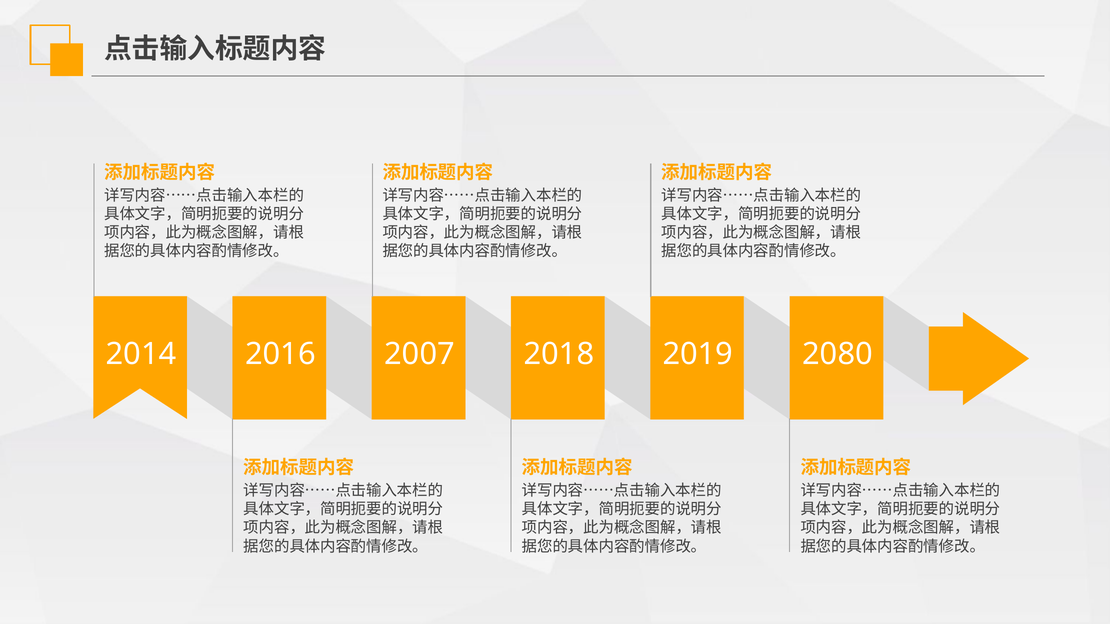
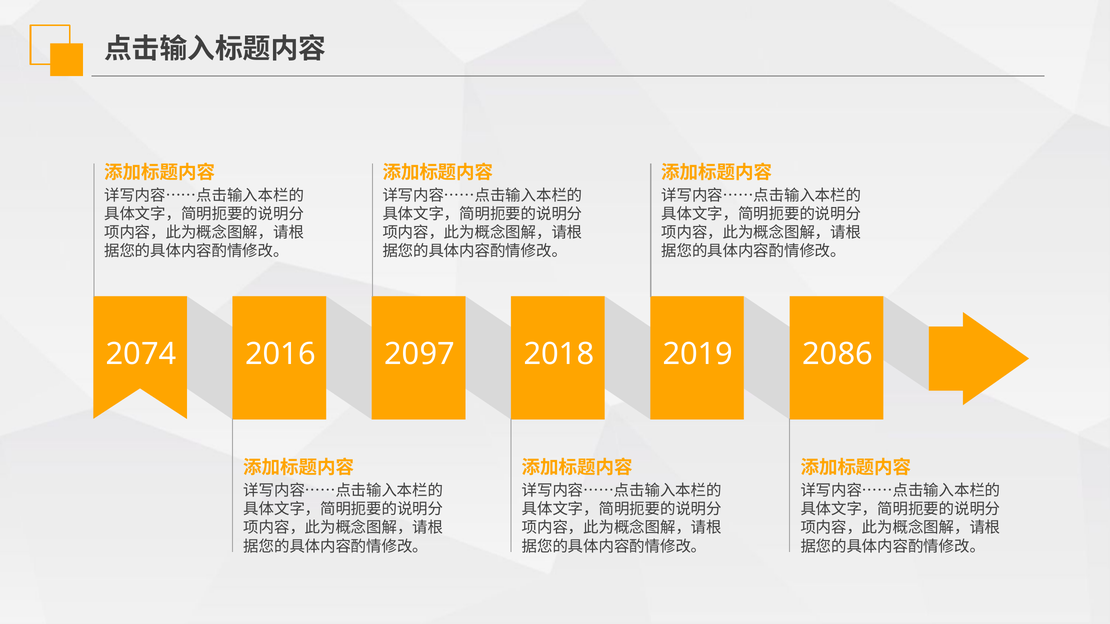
2014: 2014 -> 2074 (141, 354)
2007: 2007 -> 2097 (420, 354)
2080: 2080 -> 2086 (838, 354)
